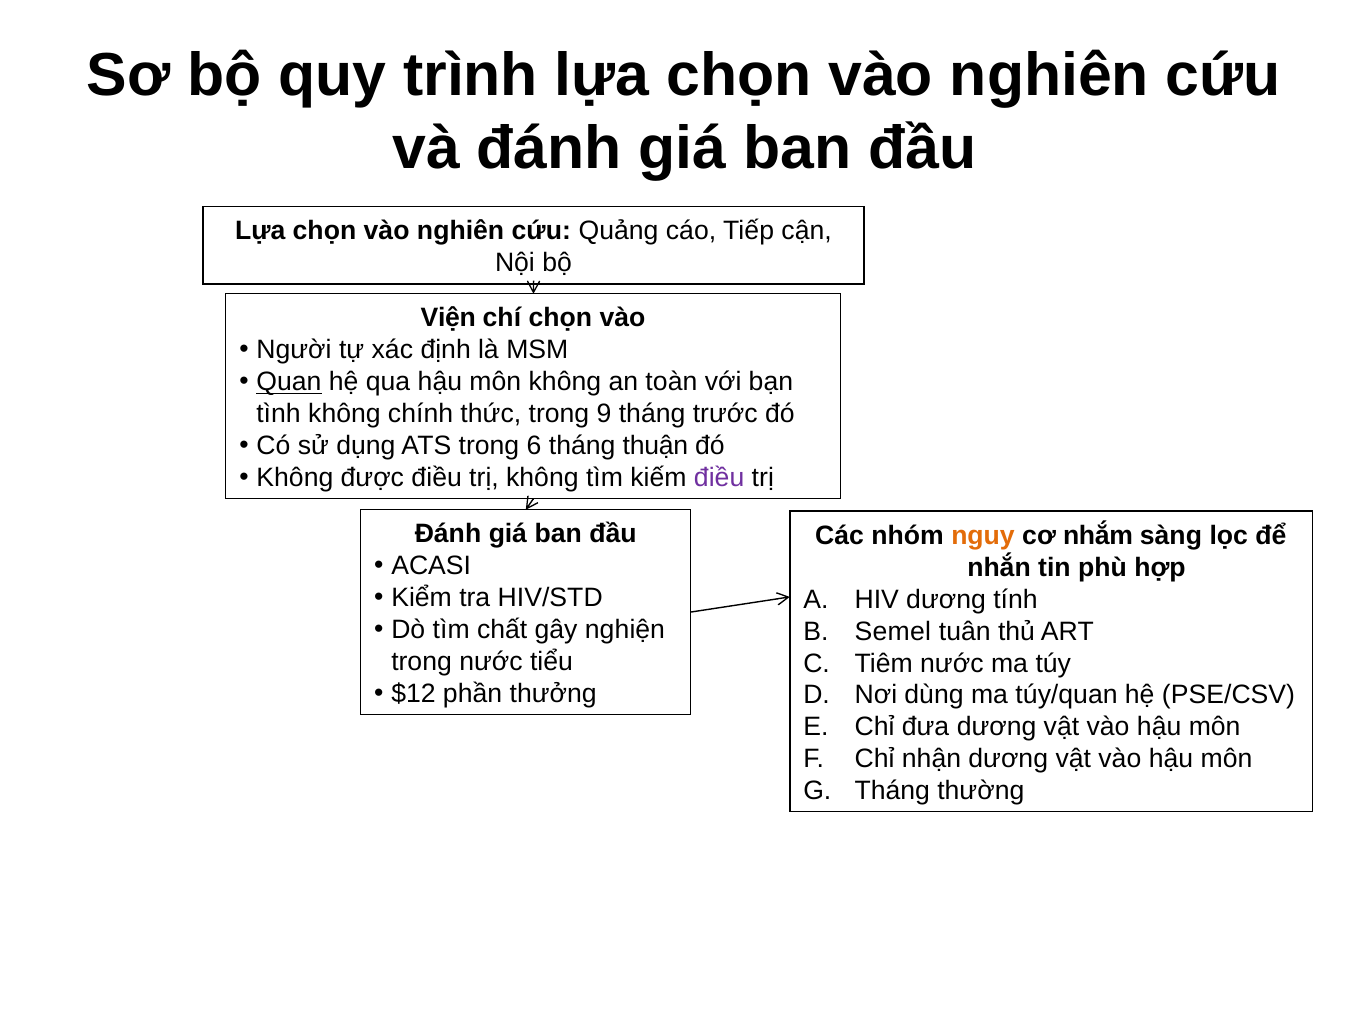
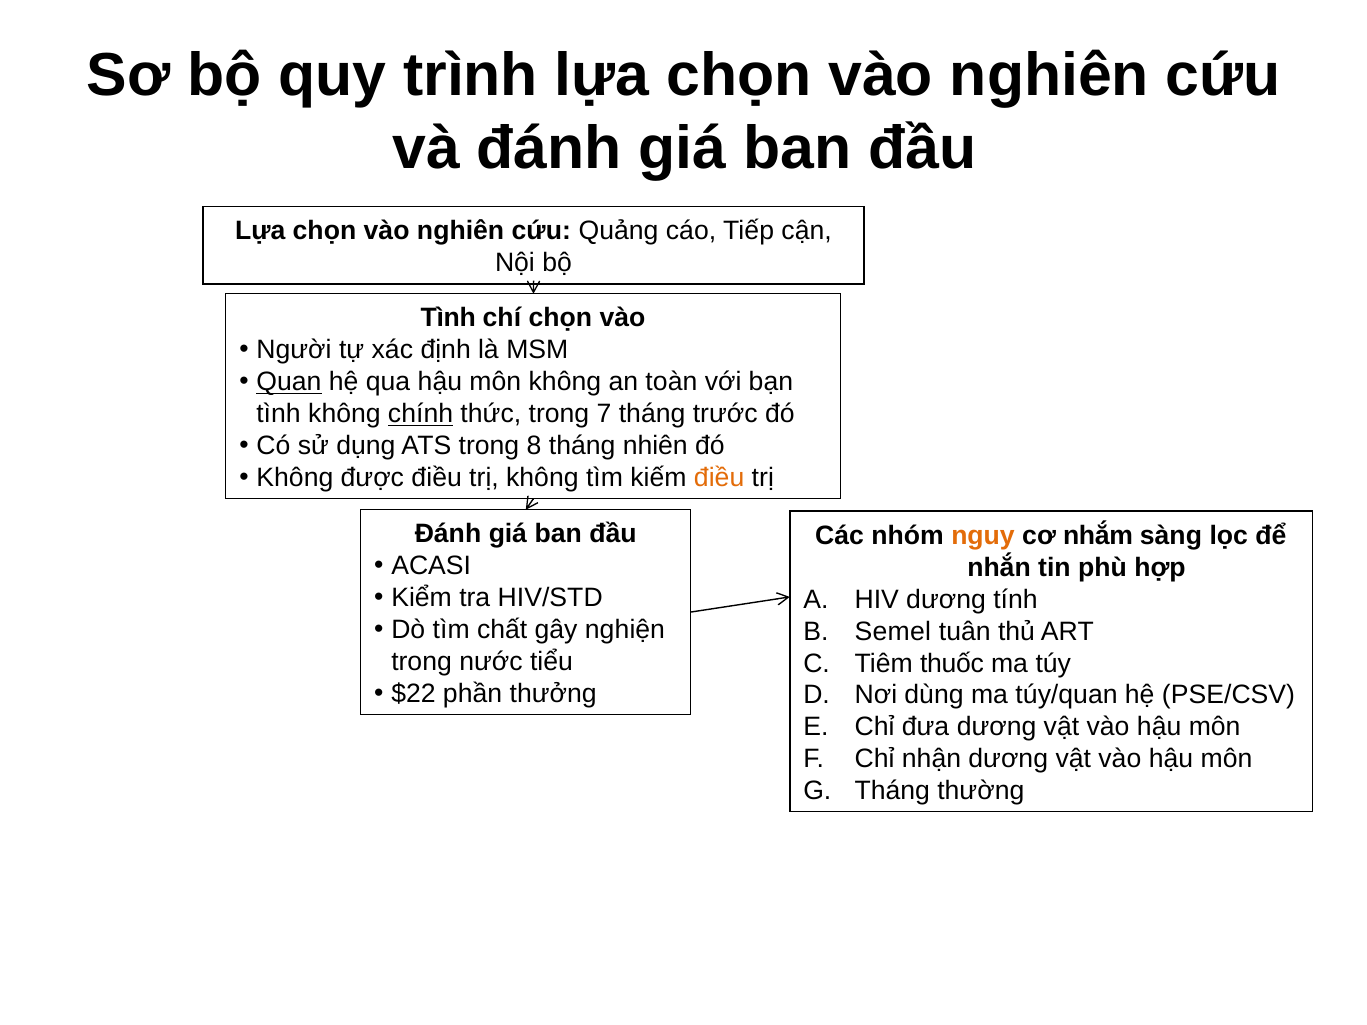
Viện: Viện -> Tình (448, 318)
chính underline: none -> present (421, 414)
9: 9 -> 7 (604, 414)
6: 6 -> 8 (534, 446)
thuận: thuận -> nhiên (655, 446)
điều colour: purple -> orange (719, 478)
Tiêm nước: nước -> thuốc (952, 663)
$12: $12 -> $22 (413, 694)
